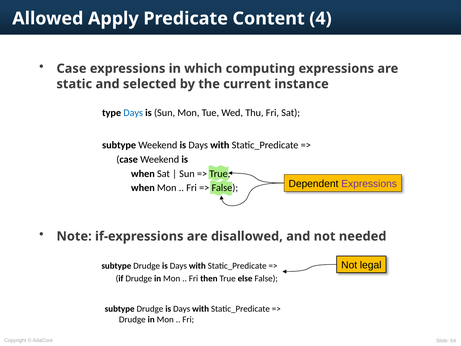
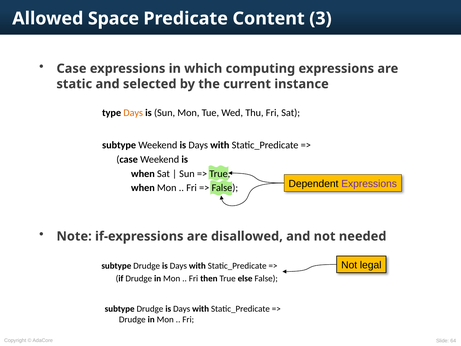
Apply: Apply -> Space (113, 19)
4: 4 -> 3 (320, 19)
Days colour: blue -> orange (133, 113)
